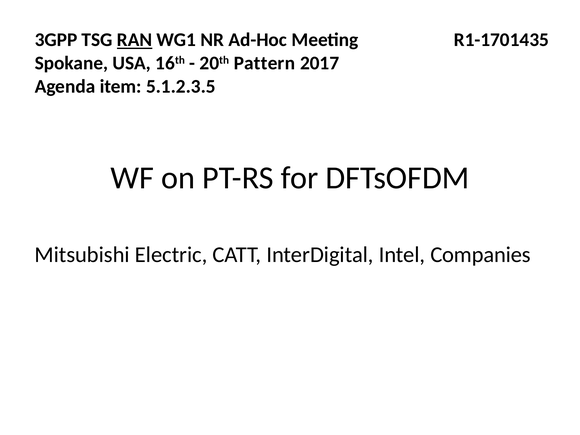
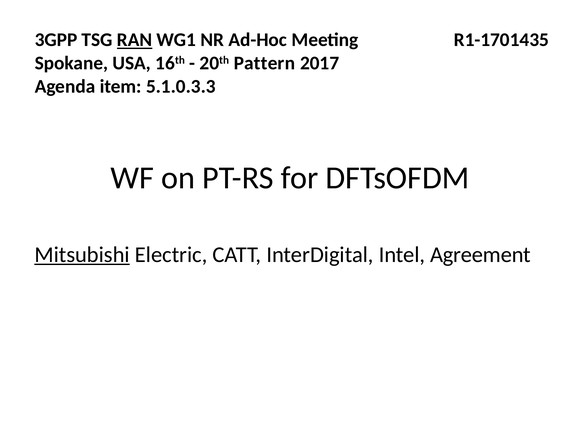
5.1.2.3.5: 5.1.2.3.5 -> 5.1.0.3.3 (181, 86)
Mitsubishi underline: none -> present (82, 255)
Companies: Companies -> Agreement (480, 255)
